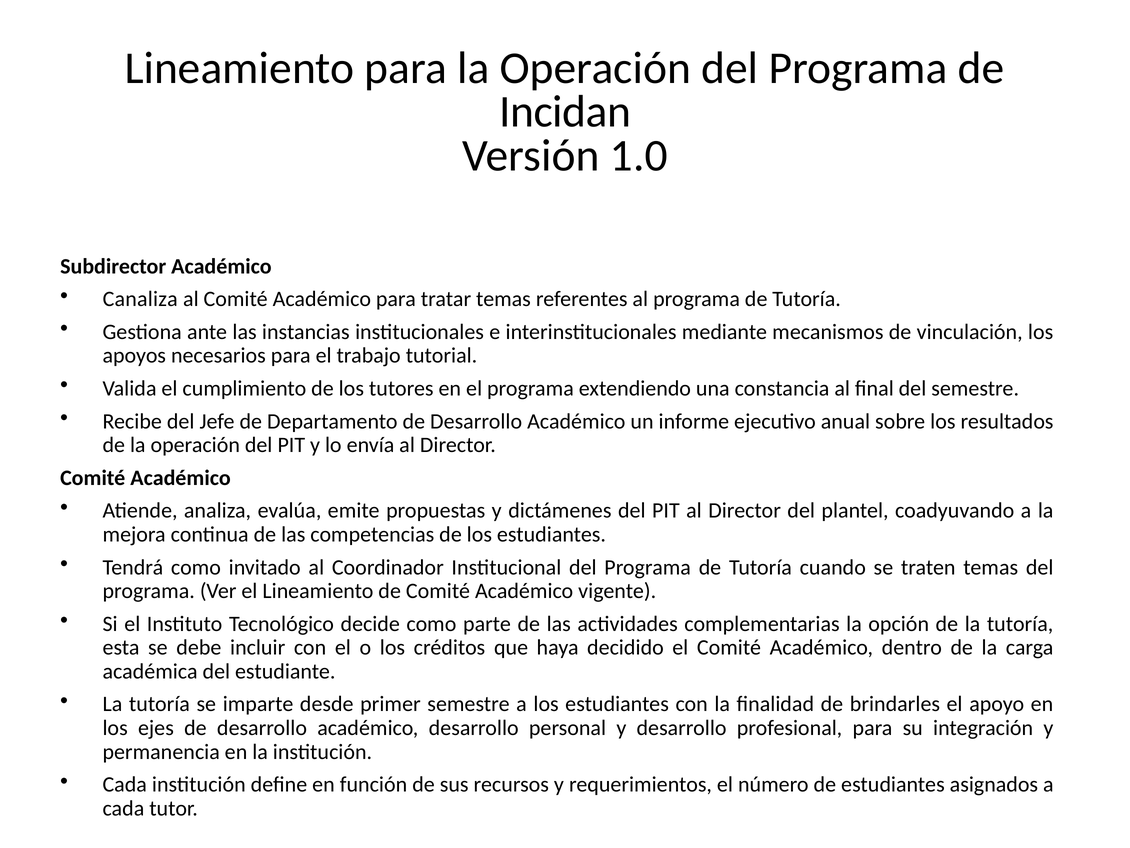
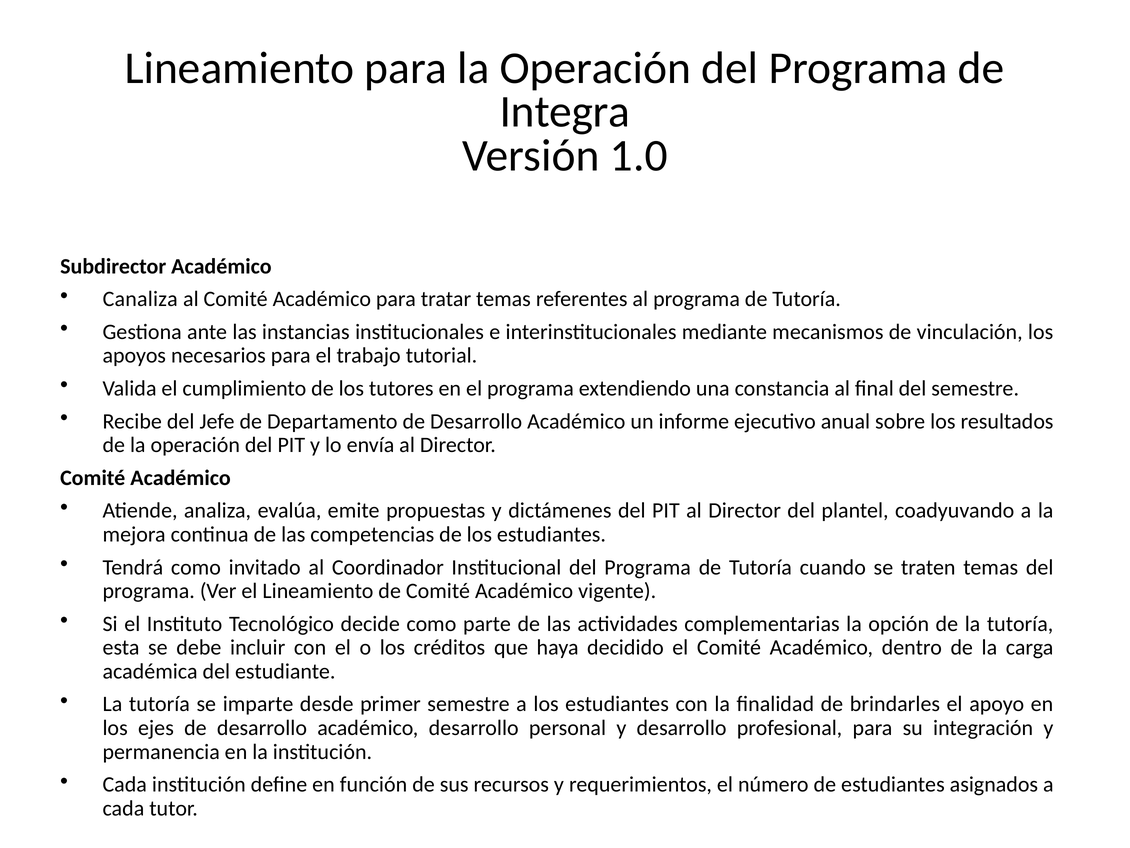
Incidan: Incidan -> Integra (565, 112)
